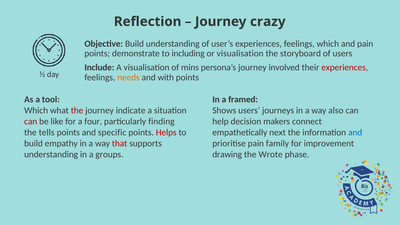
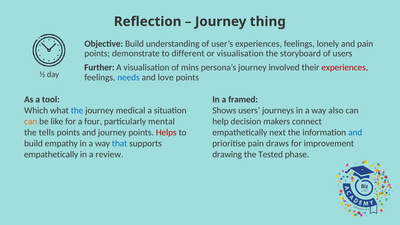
crazy: crazy -> thing (268, 22)
feelings which: which -> lonely (328, 44)
including: including -> different (188, 54)
Include: Include -> Further (99, 68)
needs colour: orange -> blue (128, 77)
with: with -> love (166, 77)
the colour: red -> blue (77, 111)
indicate: indicate -> medical (131, 111)
can colour: red -> orange (31, 122)
finding: finding -> mental (161, 122)
and specific: specific -> journey (112, 133)
that colour: red -> blue (120, 144)
family: family -> draws (277, 144)
understanding: understanding -> empathetically (51, 154)
groups: groups -> review (109, 154)
Wrote: Wrote -> Tested (271, 154)
